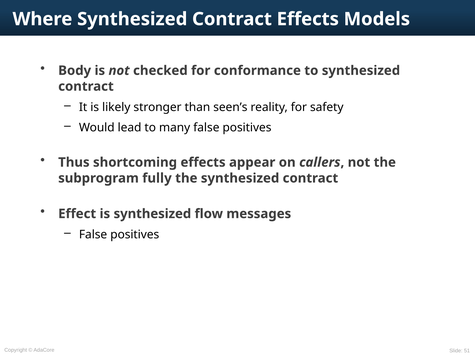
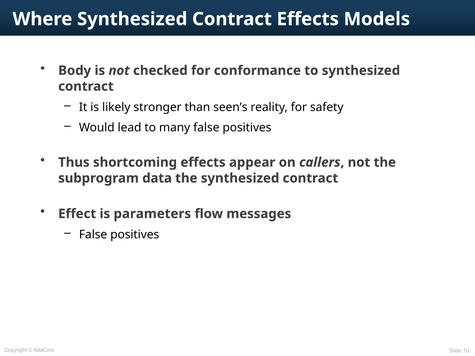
fully: fully -> data (157, 178)
is synthesized: synthesized -> parameters (152, 214)
